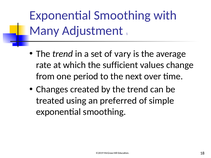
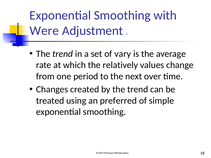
Many: Many -> Were (44, 31)
sufficient: sufficient -> relatively (120, 65)
